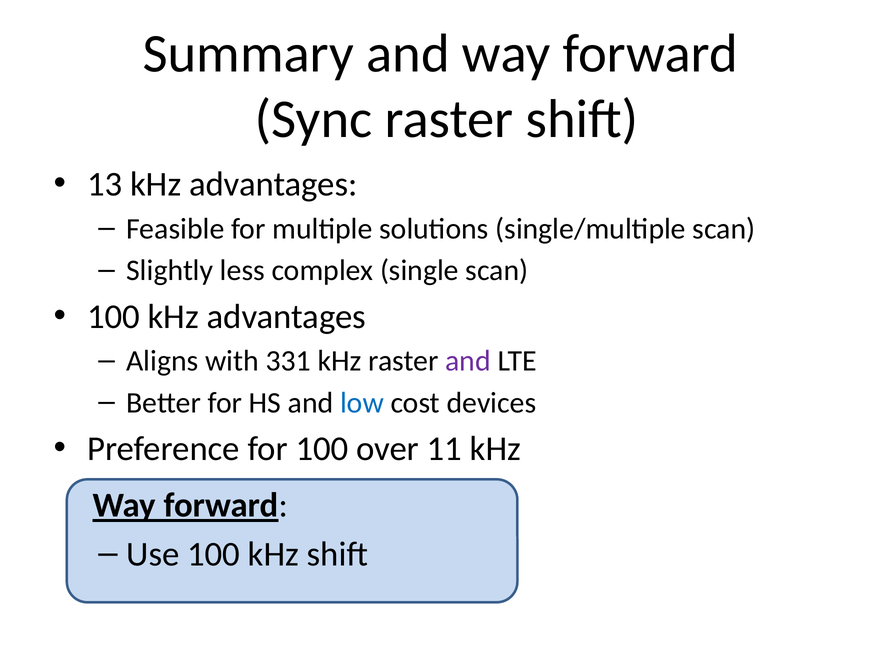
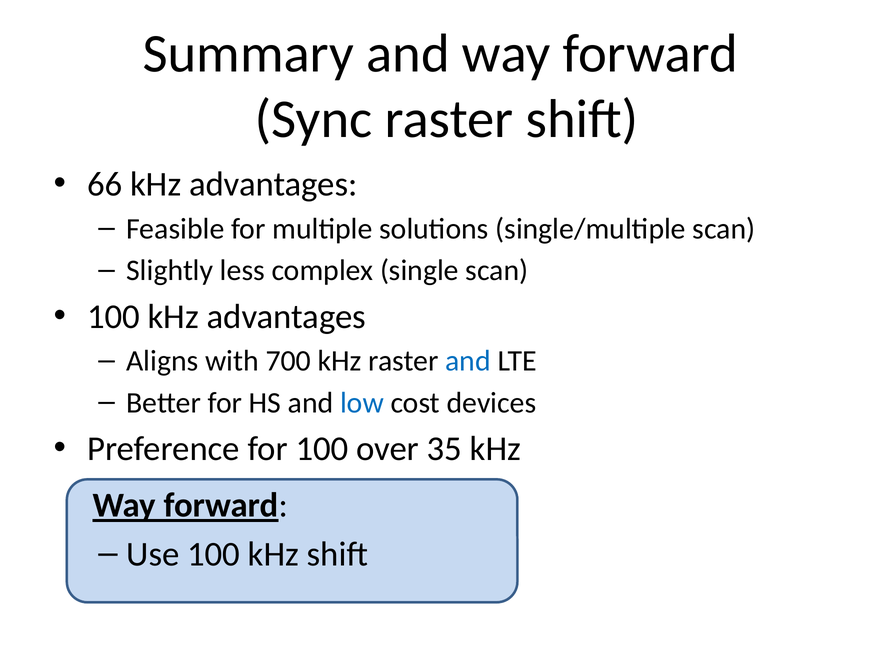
13: 13 -> 66 (105, 184)
331: 331 -> 700 (288, 361)
and colour: purple -> blue (468, 361)
11: 11 -> 35 (444, 448)
